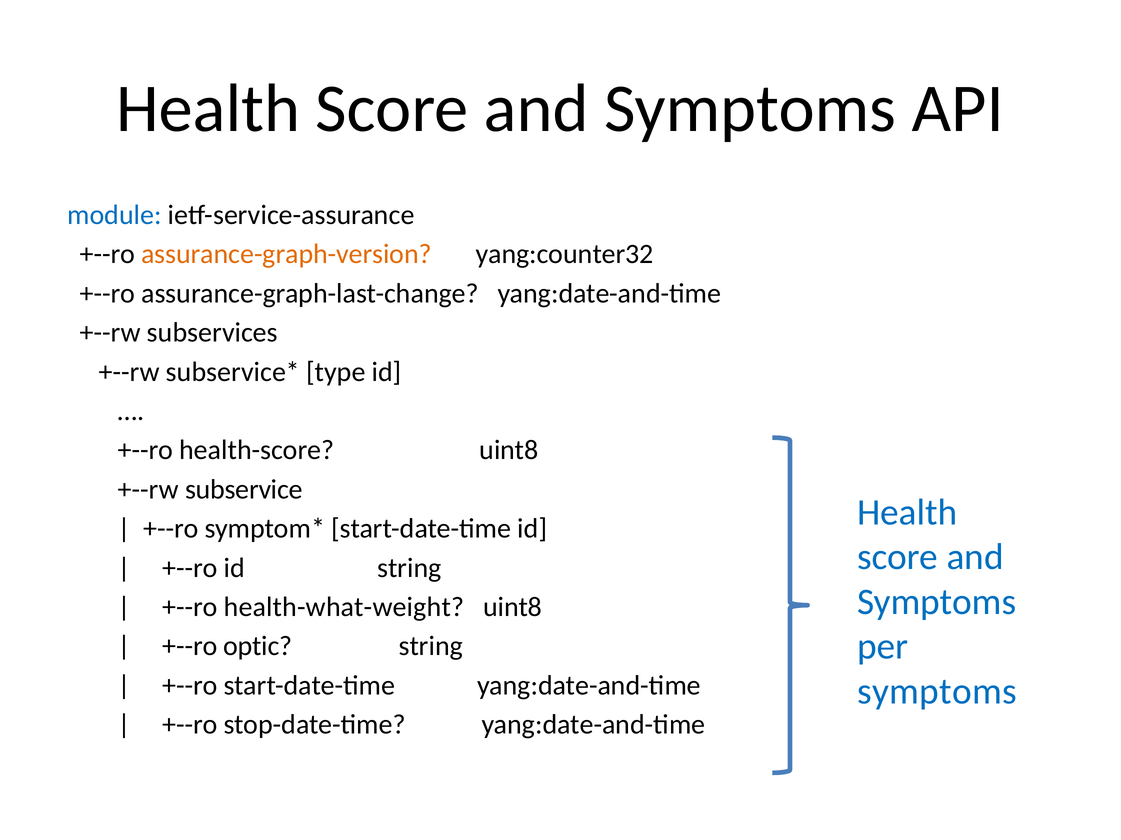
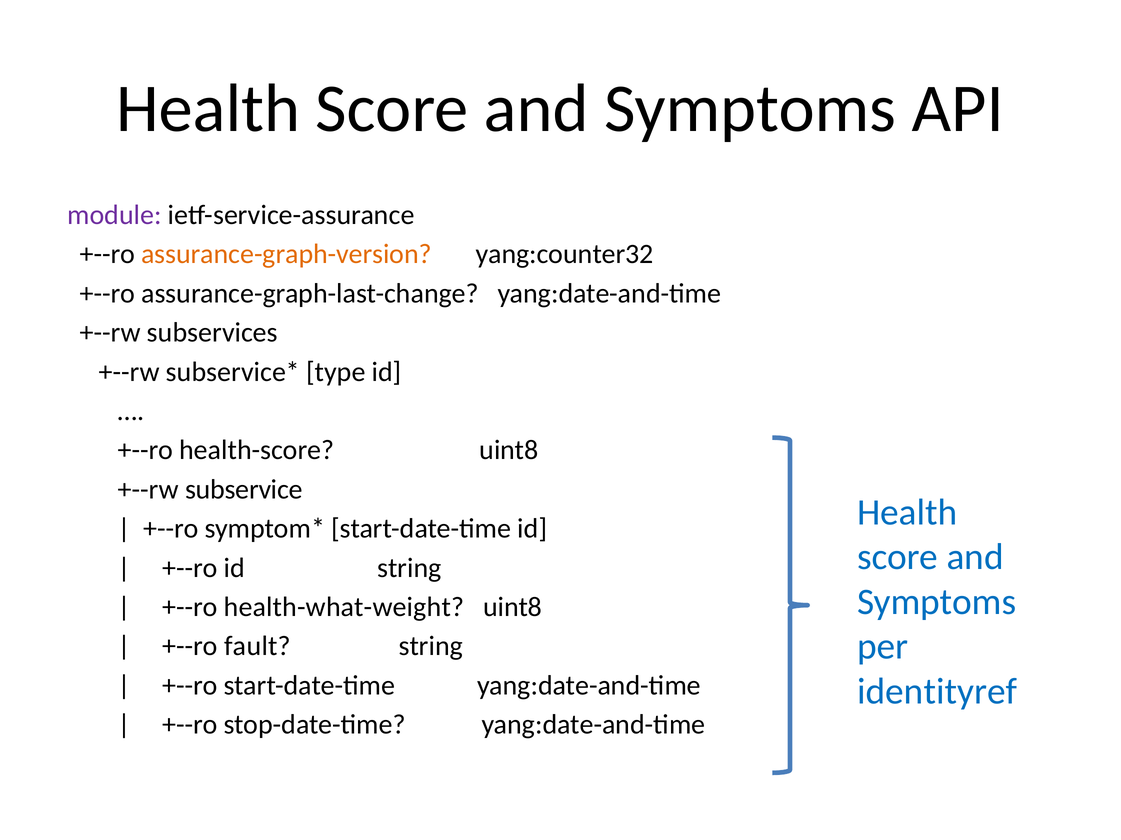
module colour: blue -> purple (114, 215)
optic: optic -> fault (258, 647)
symptoms: symptoms -> identityref (937, 692)
